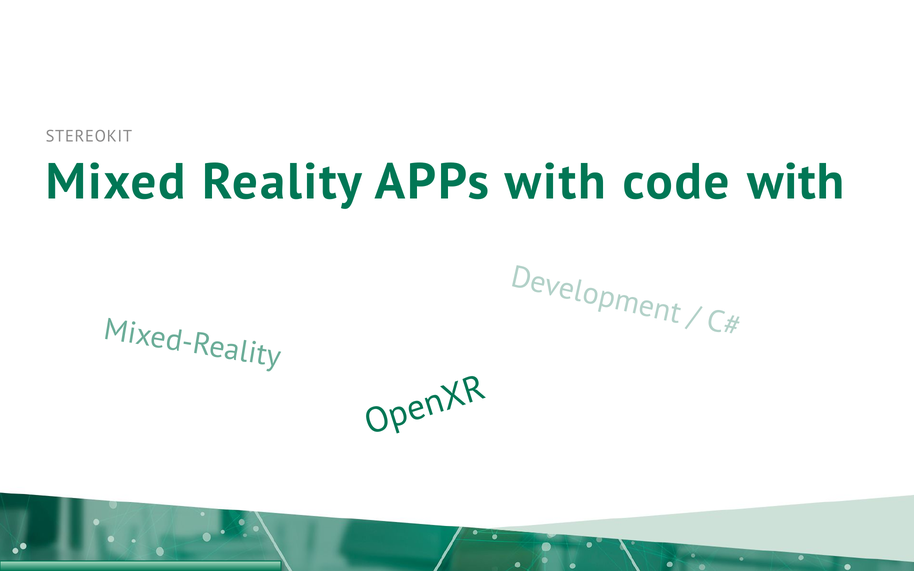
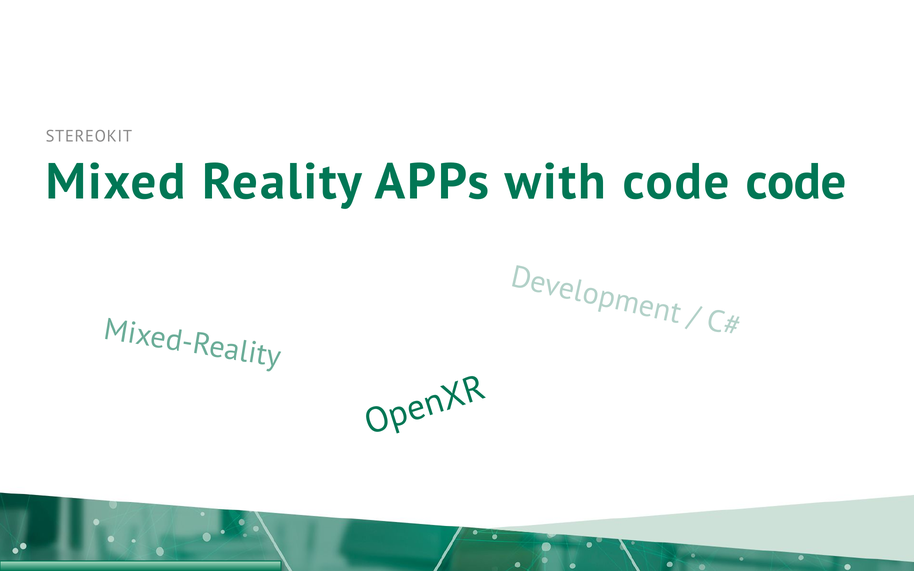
code with: with -> code (796, 182)
